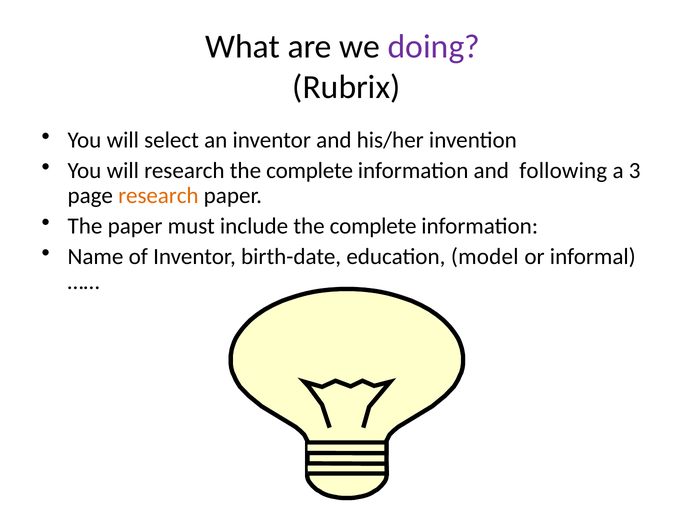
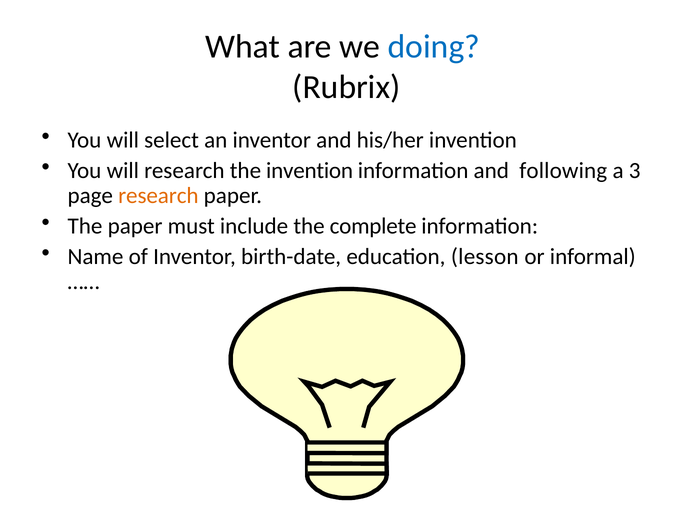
doing colour: purple -> blue (434, 47)
research the complete: complete -> invention (310, 171)
model: model -> lesson (485, 257)
